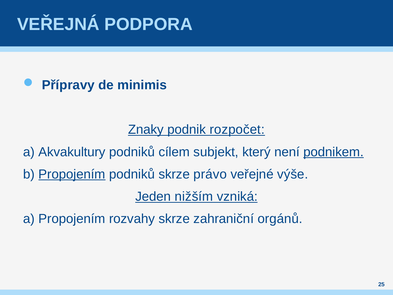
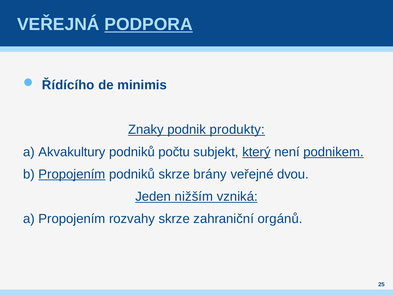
PODPORA underline: none -> present (149, 24)
Přípravy: Přípravy -> Řídícího (68, 85)
rozpočet: rozpočet -> produkty (237, 130)
cílem: cílem -> počtu (174, 152)
který underline: none -> present (256, 152)
právo: právo -> brány (210, 174)
výše: výše -> dvou (293, 174)
